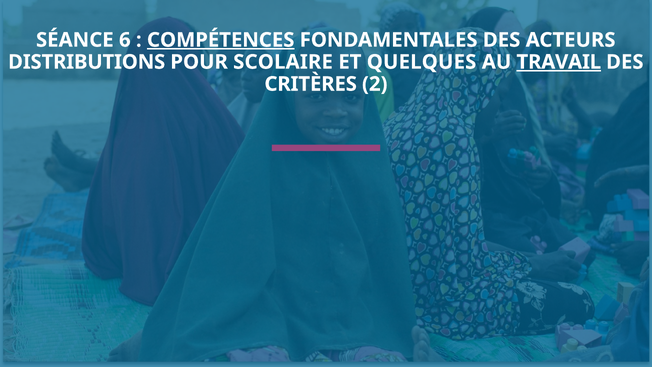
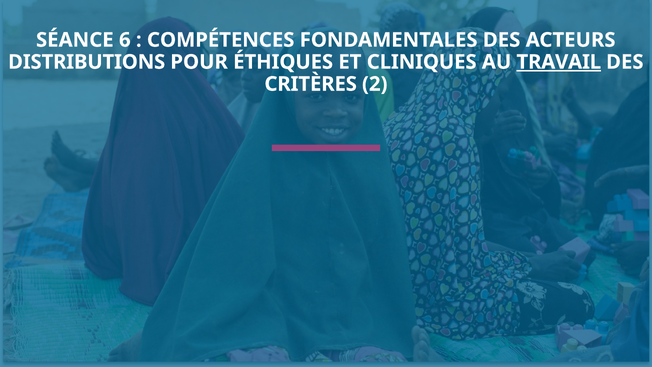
COMPÉTENCES underline: present -> none (221, 40)
SCOLAIRE: SCOLAIRE -> ÉTHIQUES (283, 62)
QUELQUES: QUELQUES -> CLINIQUES (422, 62)
